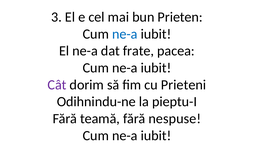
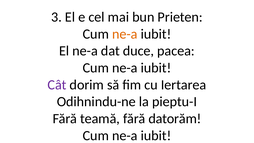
ne-a colour: blue -> orange (125, 34)
frate: frate -> duce (138, 51)
Prieteni: Prieteni -> Iertarea (184, 85)
nespuse: nespuse -> datorăm (175, 119)
